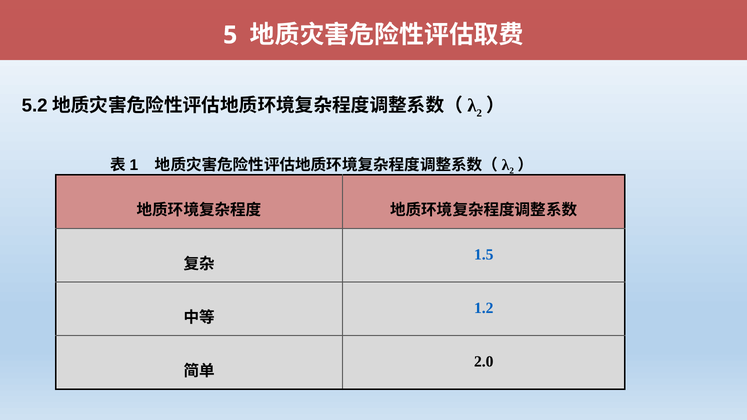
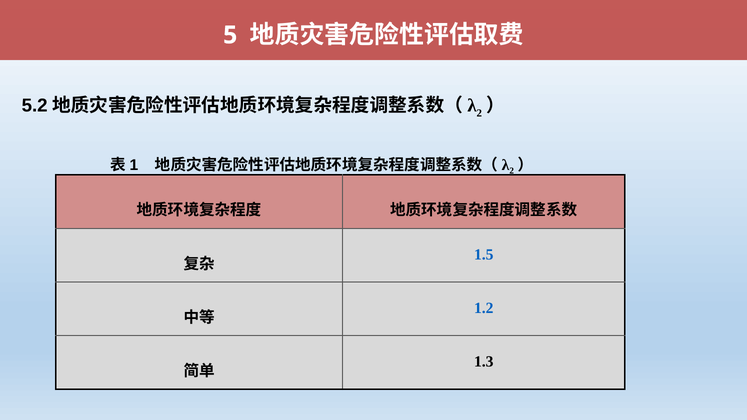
2.0: 2.0 -> 1.3 (484, 362)
